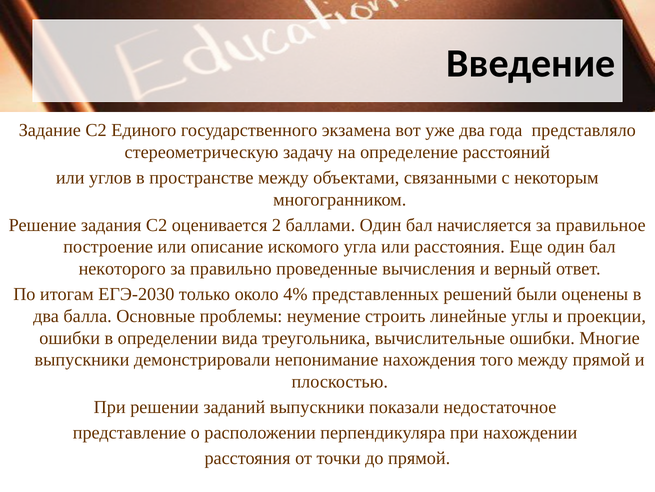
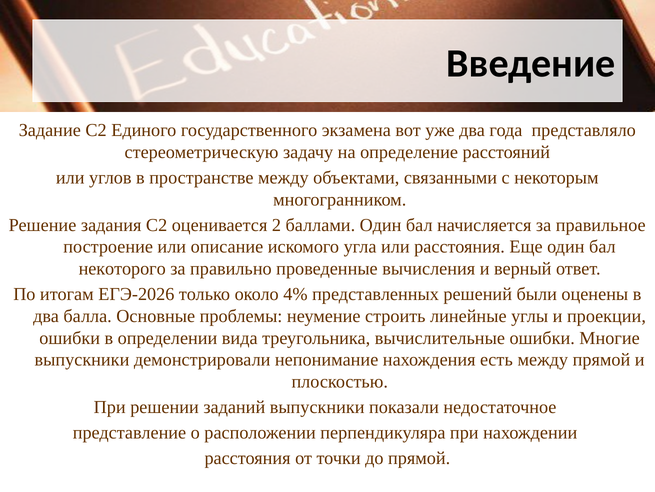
ЕГЭ-2030: ЕГЭ-2030 -> ЕГЭ-2026 (136, 294)
того: того -> есть (496, 359)
